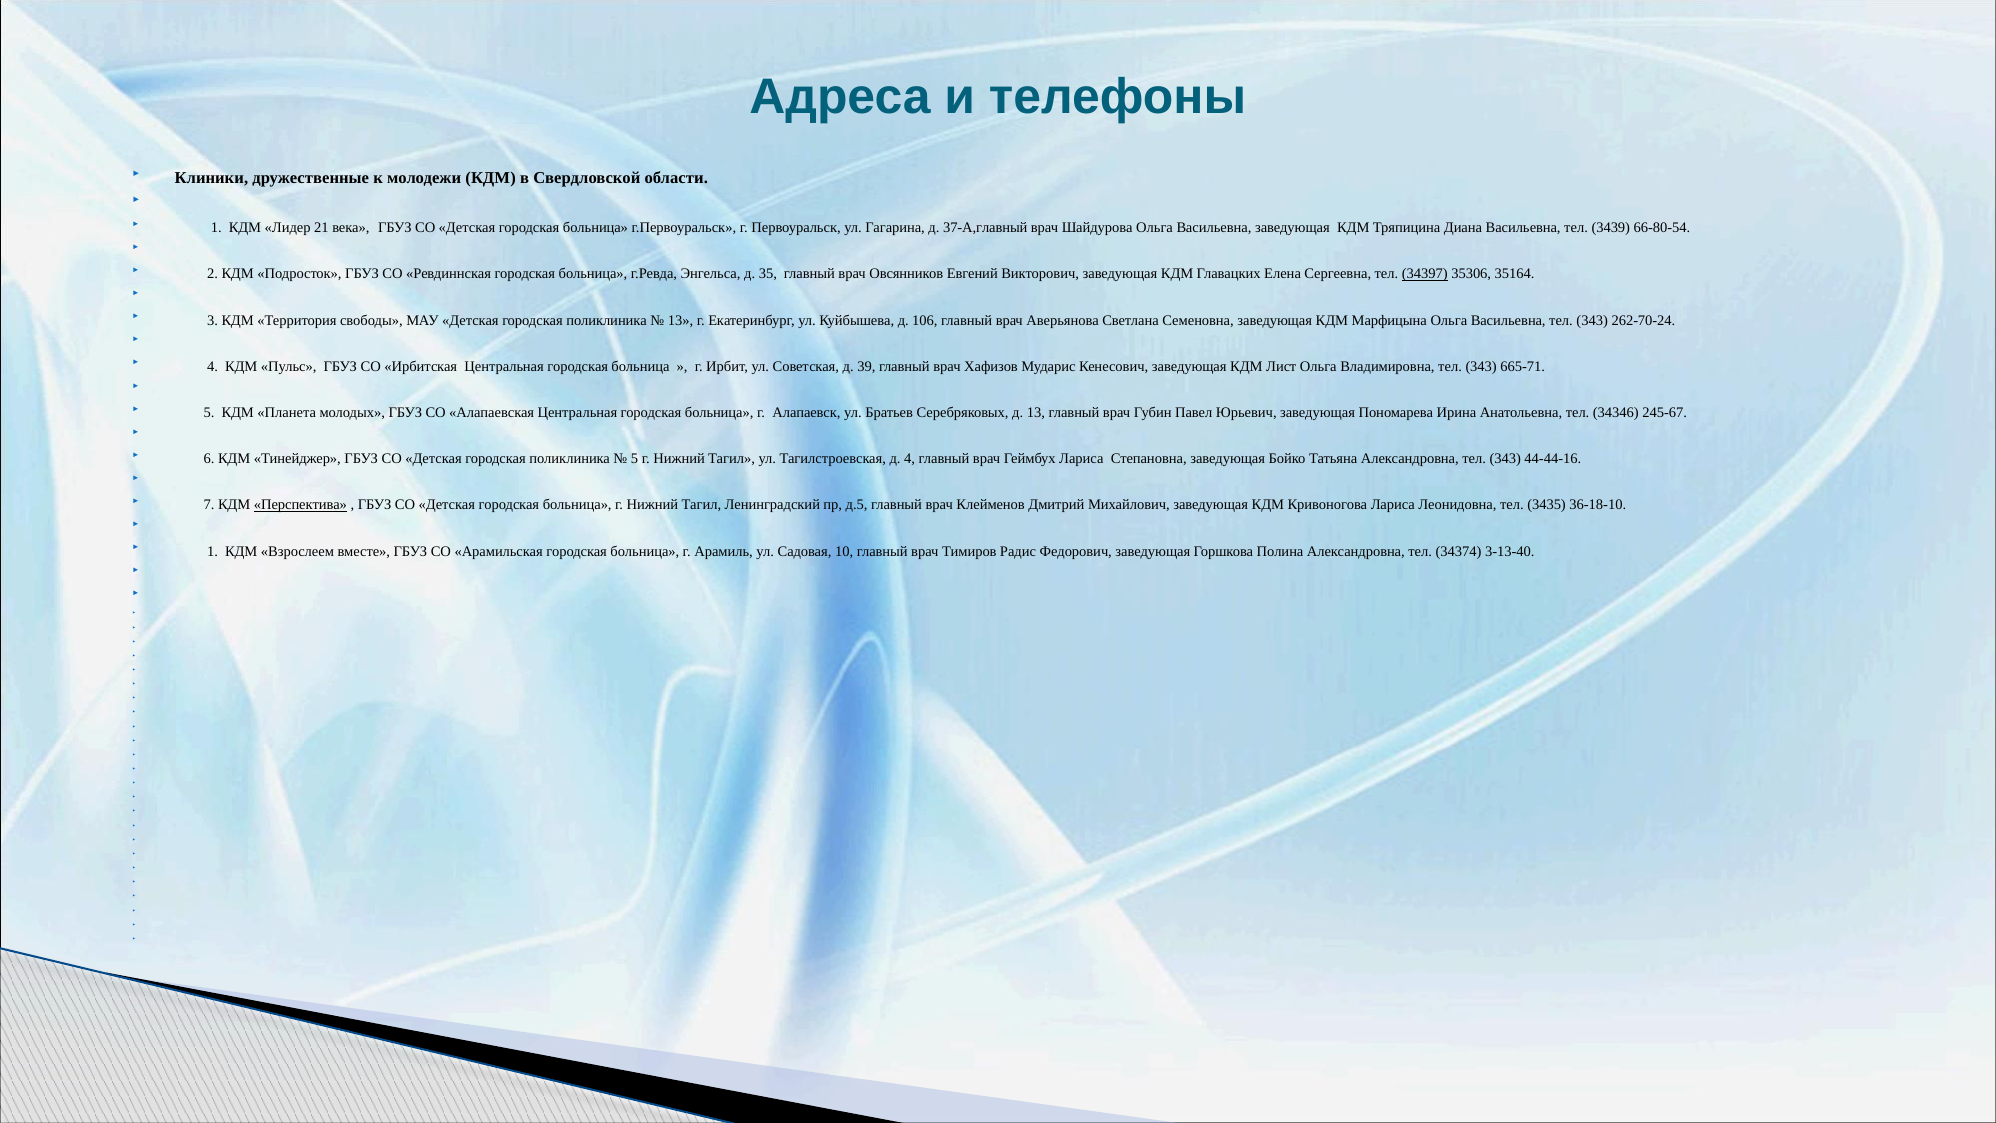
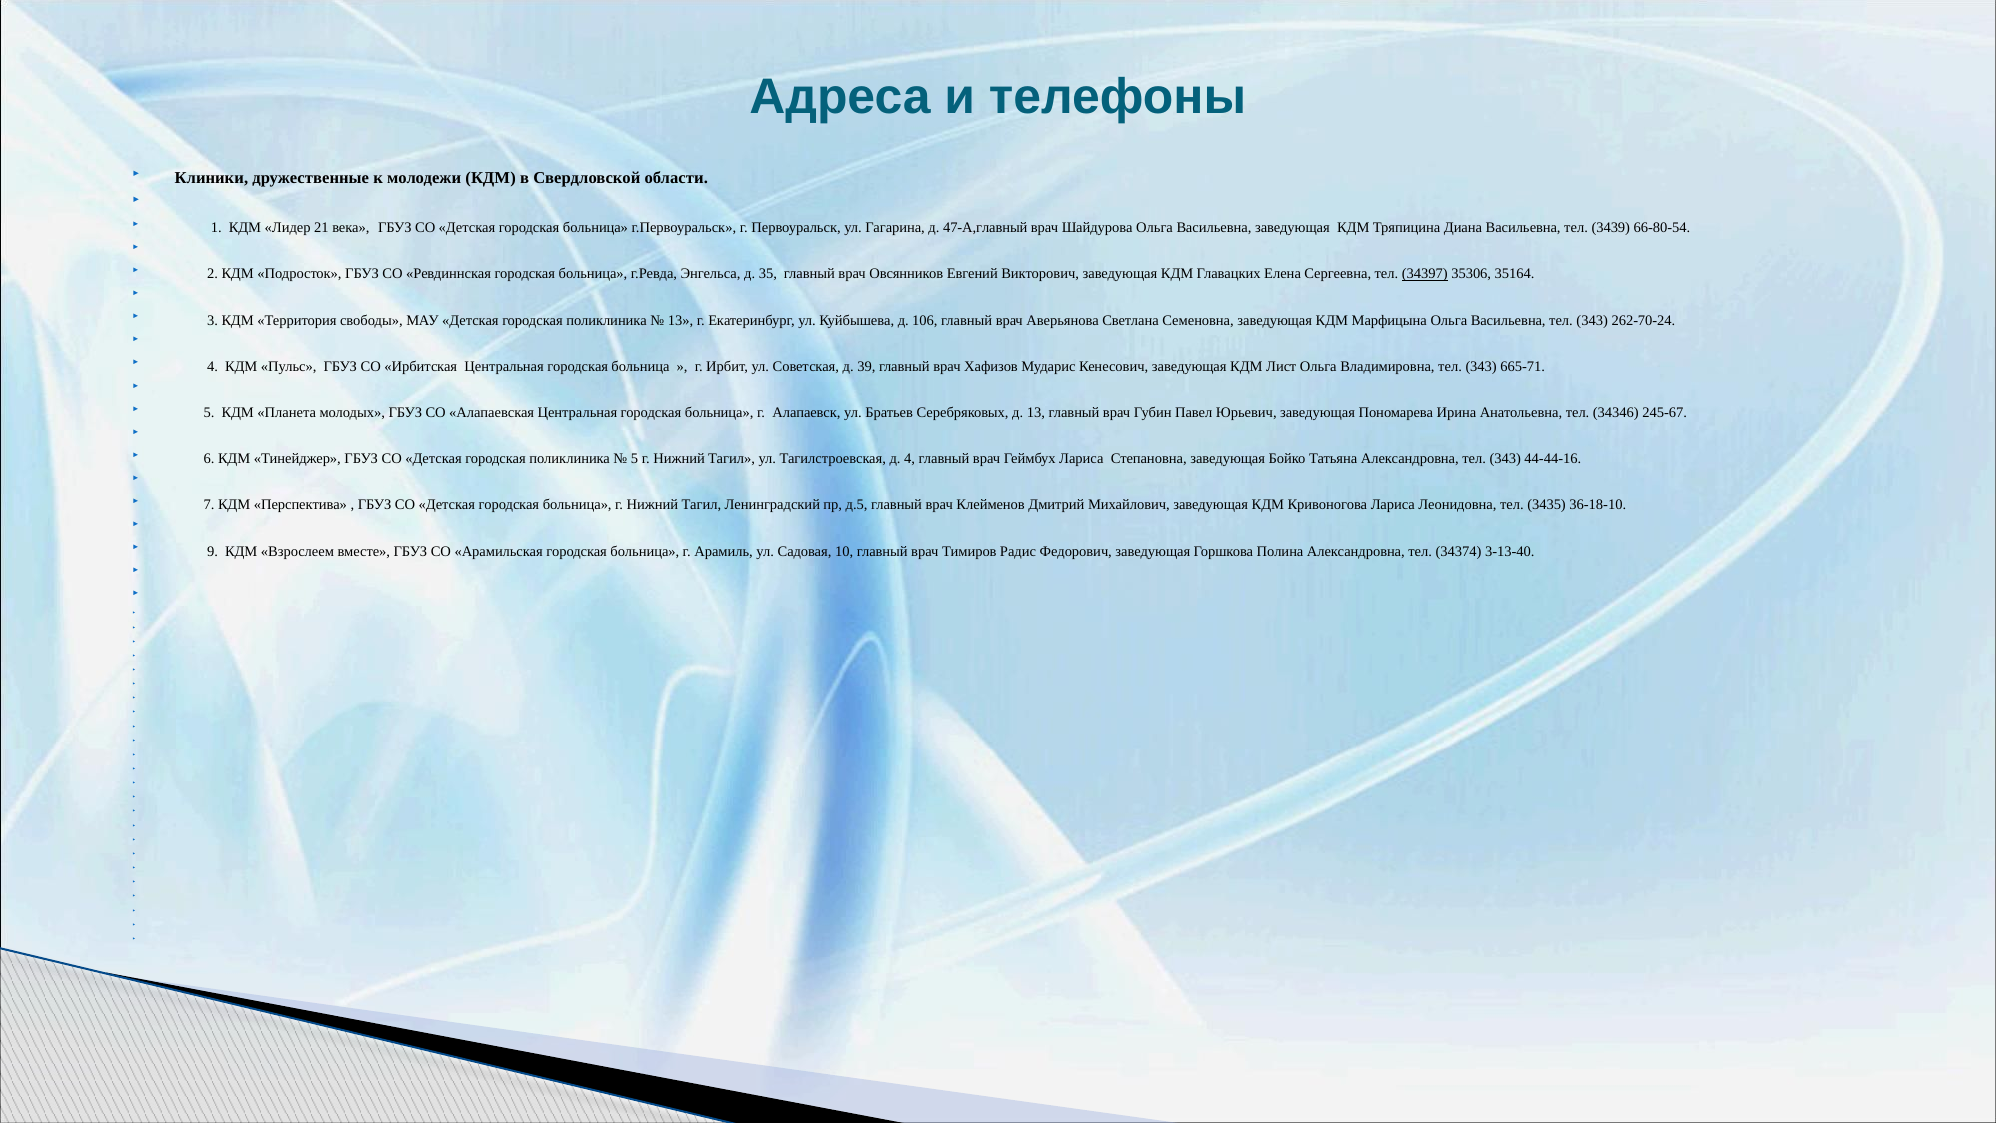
37-А,главный: 37-А,главный -> 47-А,главный (985, 228)
Перспектива underline: present -> none (300, 505)
1: 1 -> 9 (212, 551)
